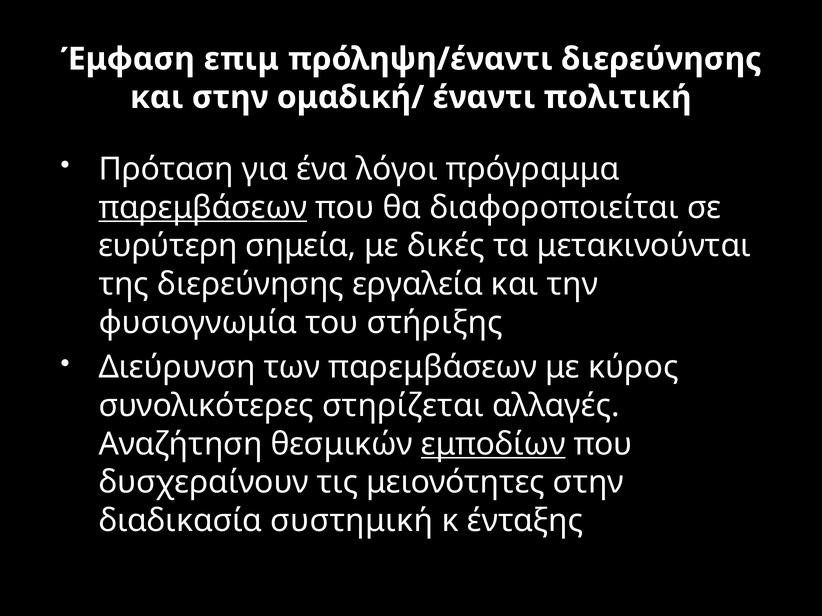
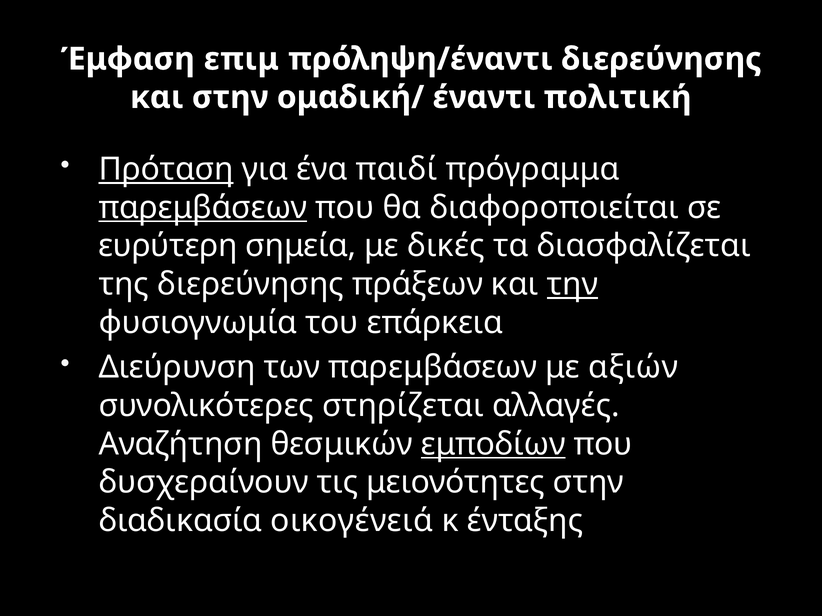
Πρόταση underline: none -> present (166, 169)
λόγοι: λόγοι -> παιδί (397, 169)
μετακινούνται: μετακινούνται -> διασφαλίζεται (644, 246)
εργαλεία: εργαλεία -> πράξεων (418, 284)
την underline: none -> present (573, 284)
στήριξης: στήριξης -> επάρκεια (435, 323)
κύρος: κύρος -> αξιών (633, 368)
συστημική: συστημική -> οικογένειά (352, 521)
